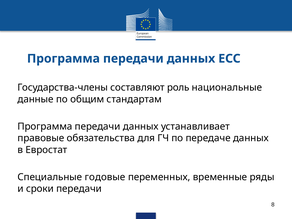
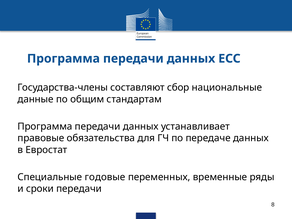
роль: роль -> сбор (178, 88)
